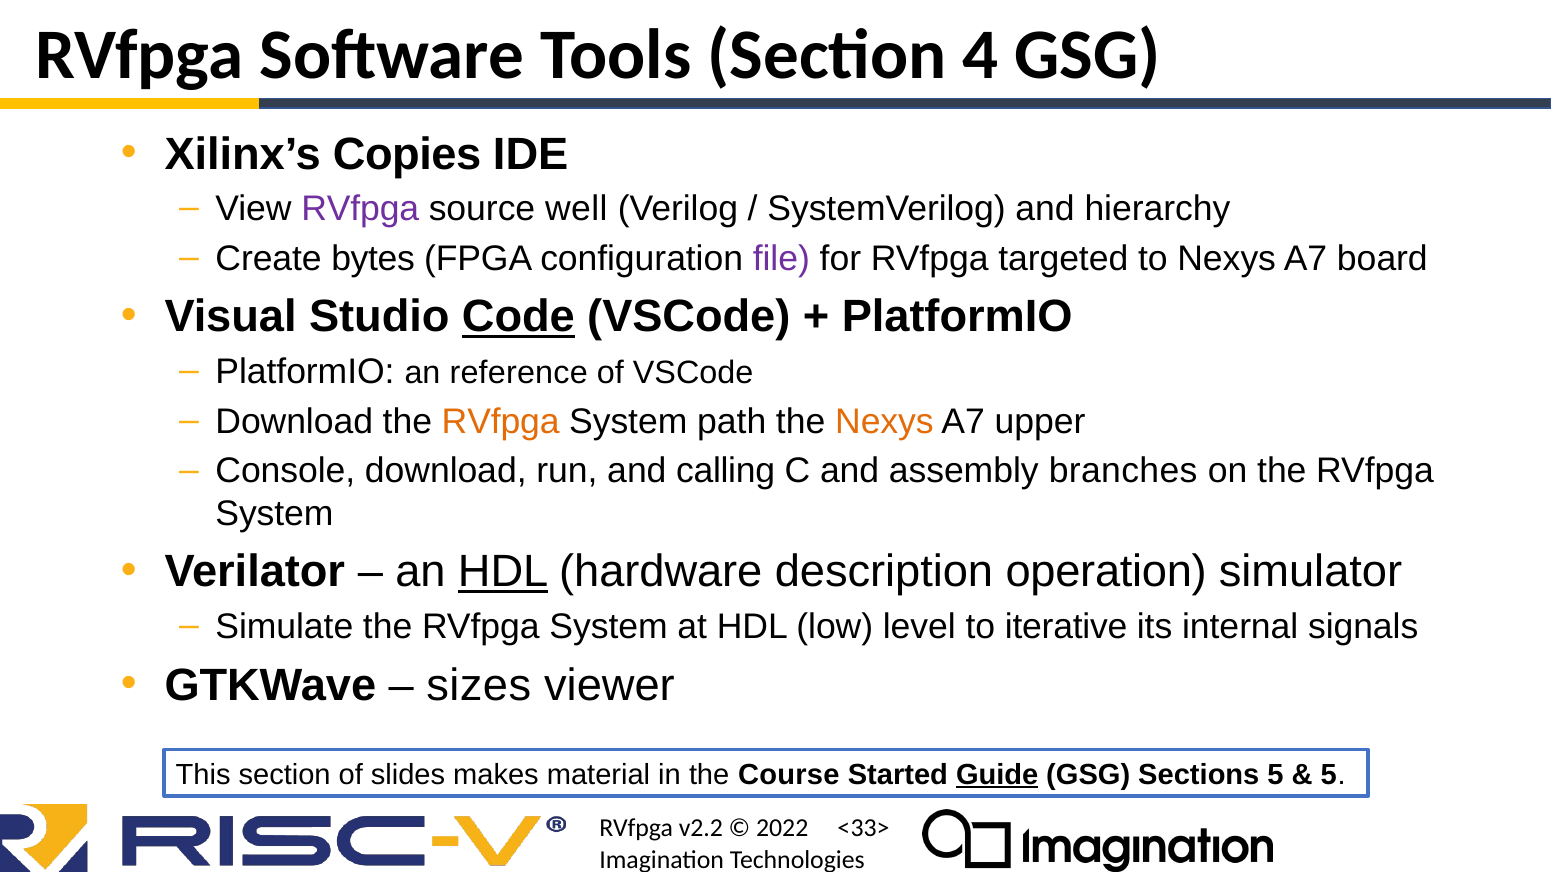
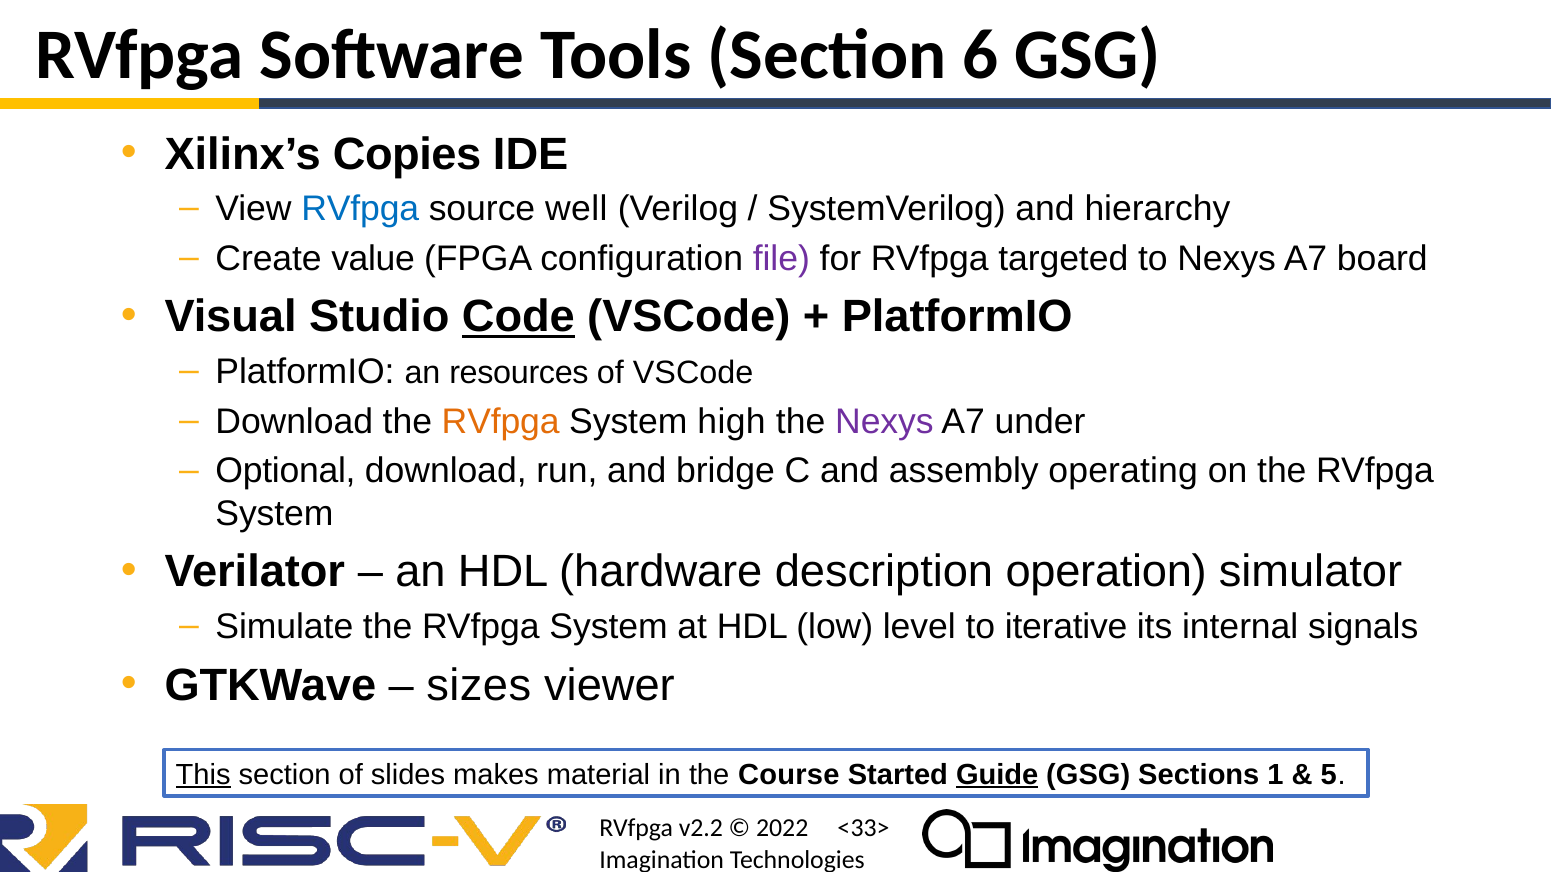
4: 4 -> 6 (981, 55)
RVfpga colour: purple -> blue (360, 209)
bytes: bytes -> value (373, 259)
reference: reference -> resources (519, 373)
path: path -> high (732, 422)
Nexys colour: orange -> purple (884, 422)
upper: upper -> under (1040, 422)
Console: Console -> Optional (285, 471)
calling: calling -> bridge (725, 471)
branches: branches -> operating (1123, 471)
HDL underline: present -> none (503, 572)
This underline: none -> present (203, 775)
Sections 5: 5 -> 1 (1275, 775)
